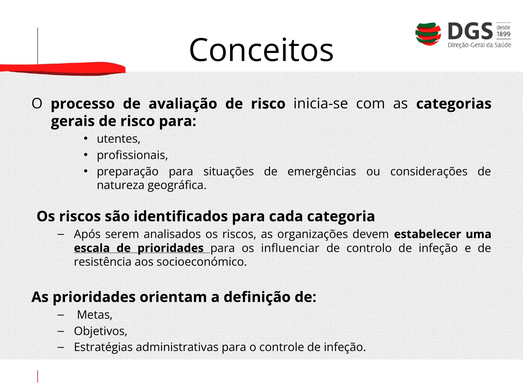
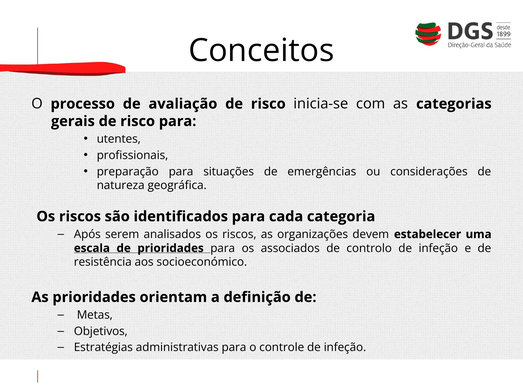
influenciar: influenciar -> associados (290, 248)
